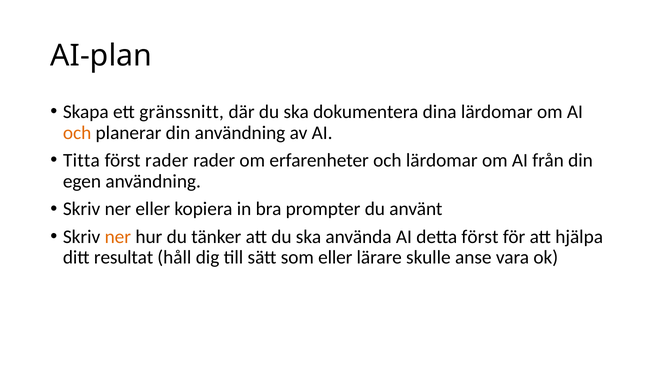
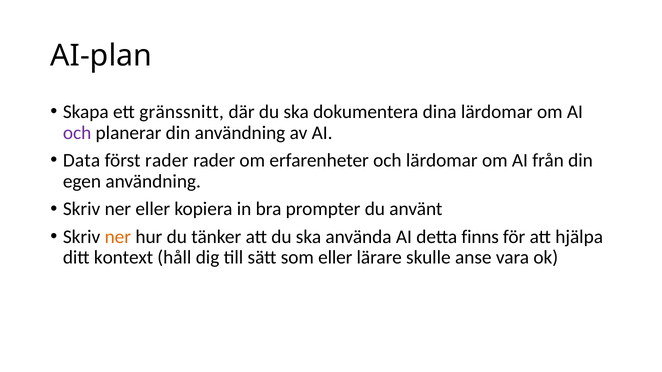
och colour: orange -> purple (77, 133)
Titta: Titta -> Data (82, 161)
detta först: först -> finns (480, 237)
resultat: resultat -> kontext (124, 258)
